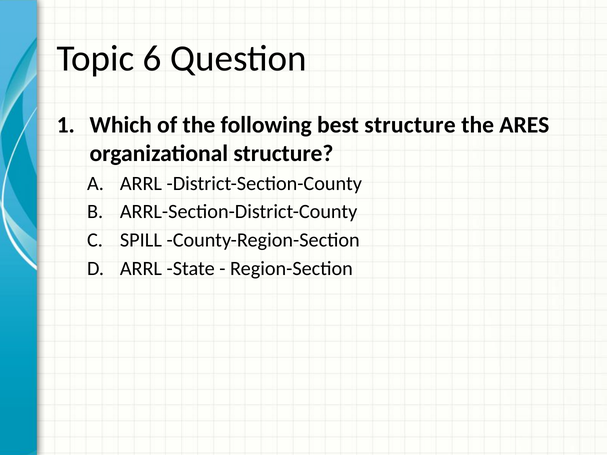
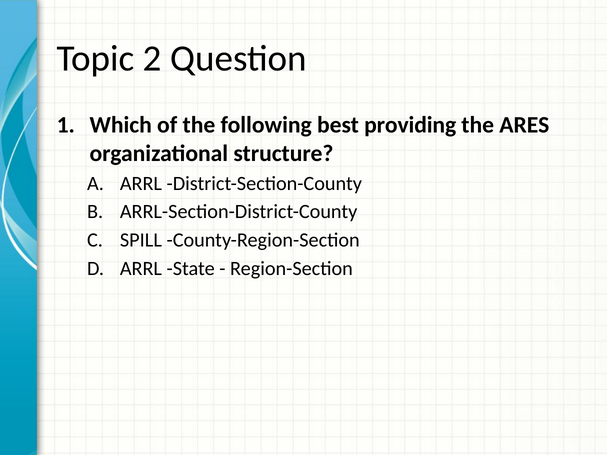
6: 6 -> 2 (152, 58)
best structure: structure -> providing (410, 125)
